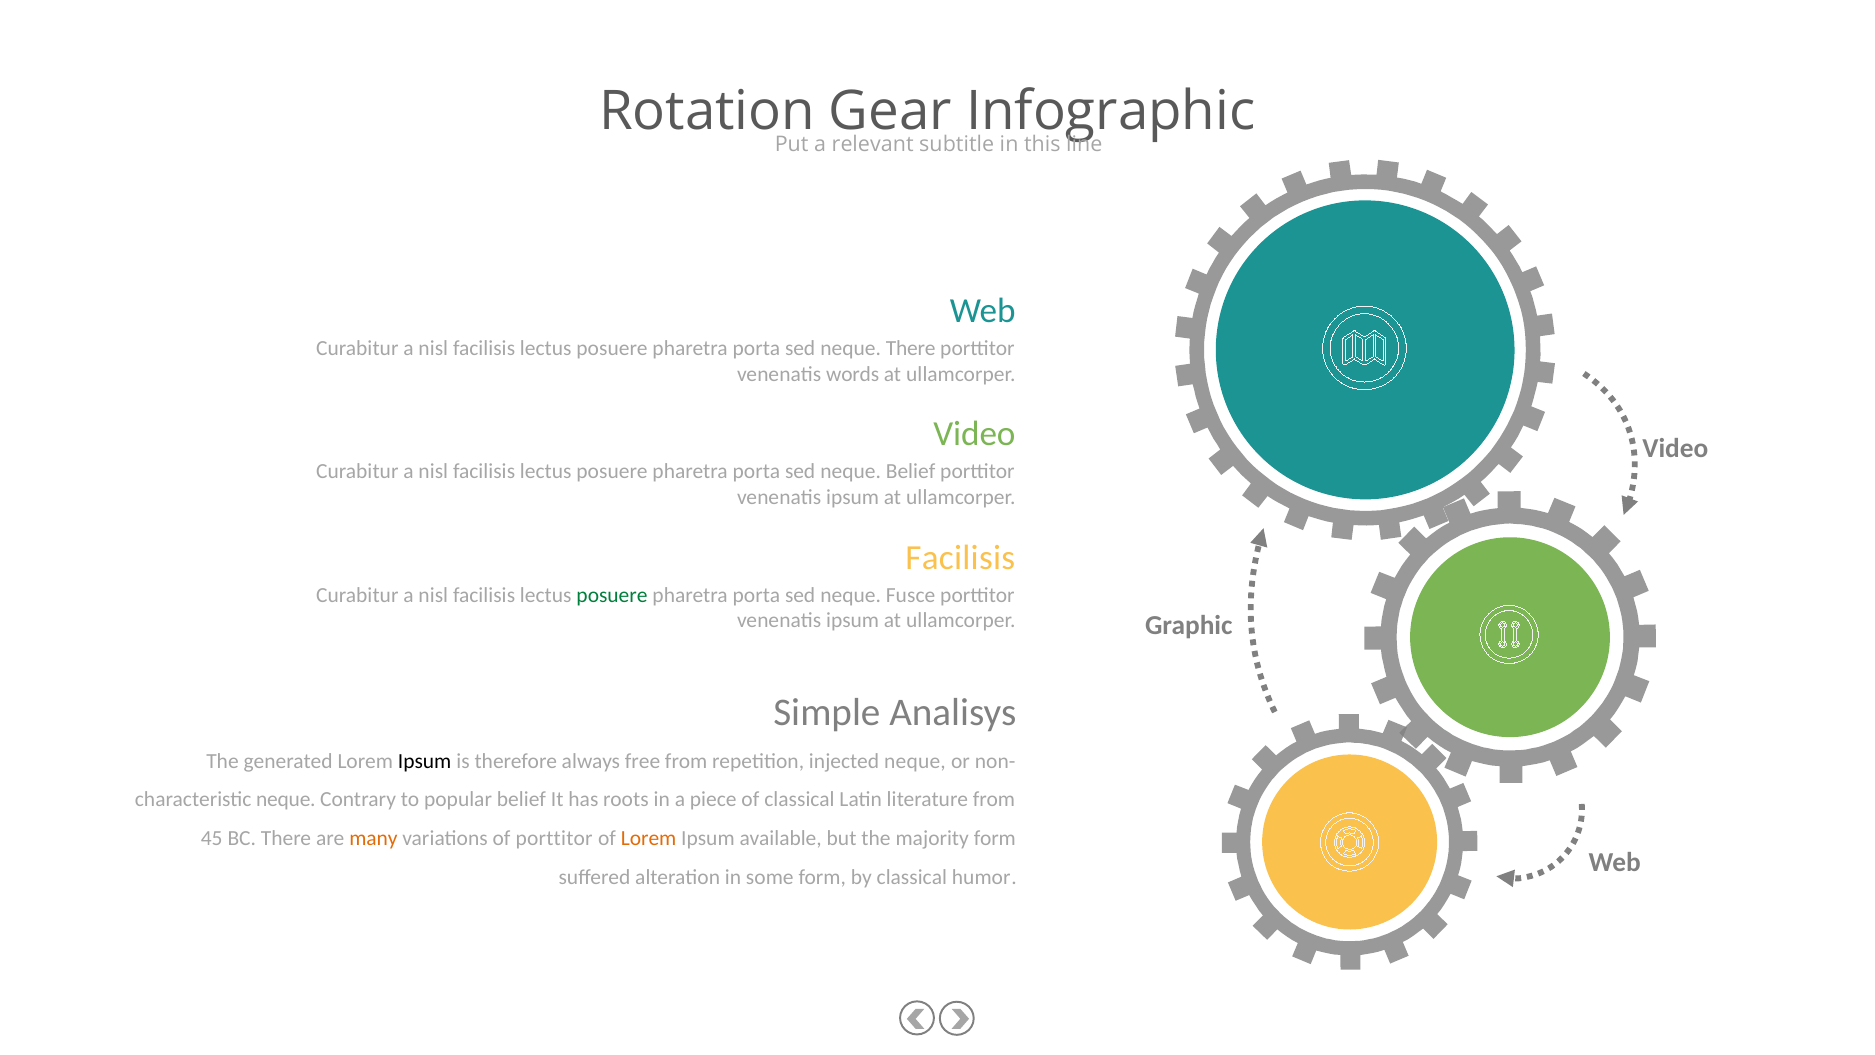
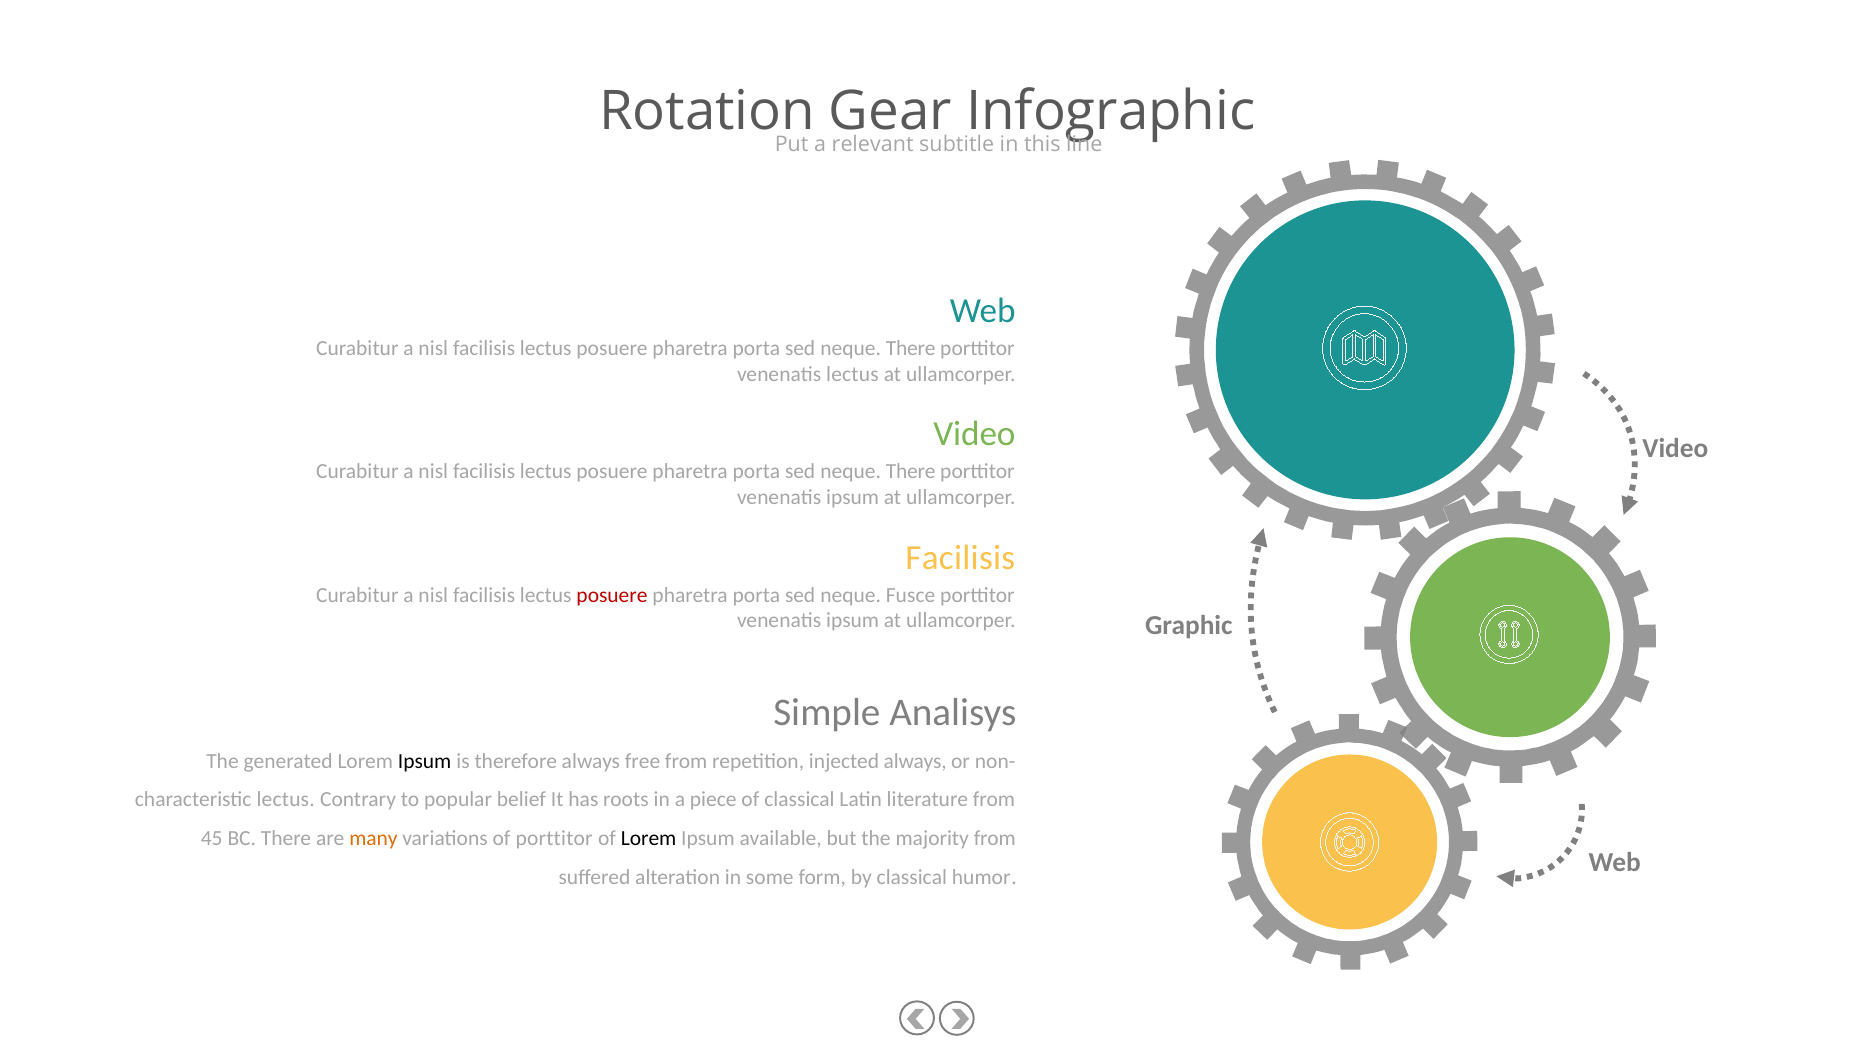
venenatis words: words -> lectus (852, 374)
Belief: Belief -> There (911, 471)
posuere colour: green -> red (612, 595)
injected neque: neque -> always (915, 761)
neque: neque -> lectus (286, 799)
Lorem colour: orange -> black (649, 838)
majority form: form -> from (995, 838)
